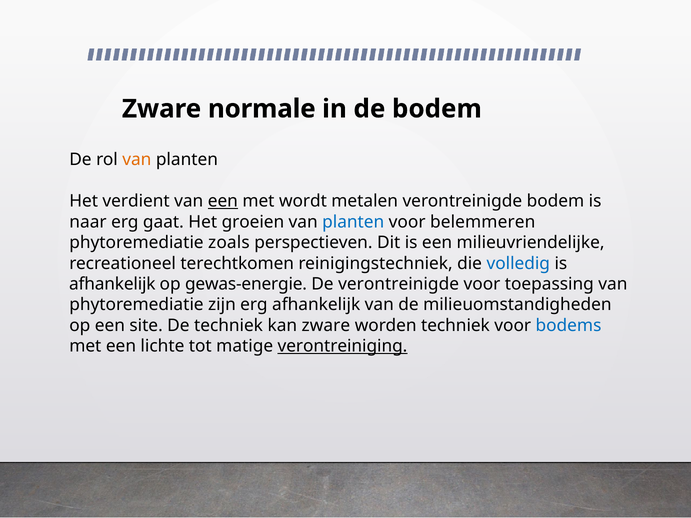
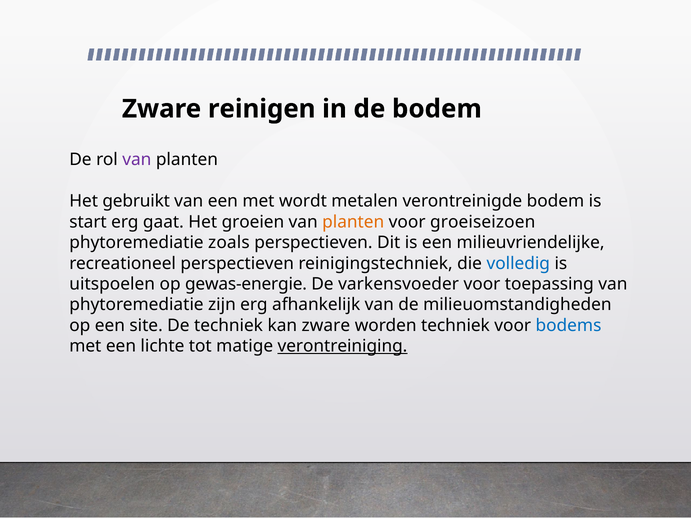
normale: normale -> reinigen (262, 109)
van colour: orange -> purple (137, 160)
verdient: verdient -> gebruikt (136, 201)
een underline: present -> none (223, 201)
naar: naar -> start (88, 222)
planten colour: blue -> orange (353, 222)
belemmeren: belemmeren -> groeiseizoen (483, 222)
recreationeel terechtkomen: terechtkomen -> perspectieven (237, 263)
afhankelijk: afhankelijk -> uitspoelen (112, 284)
De verontreinigde: verontreinigde -> varkensvoeder (399, 284)
